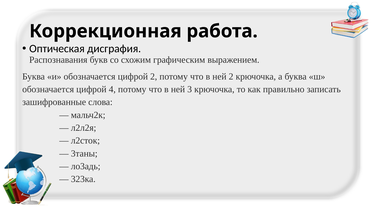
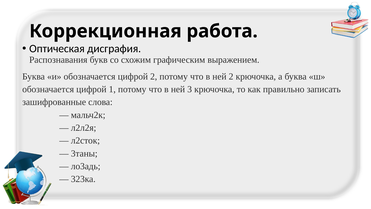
4: 4 -> 1 (112, 89)
